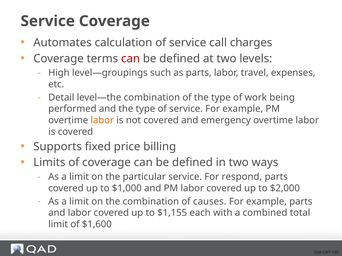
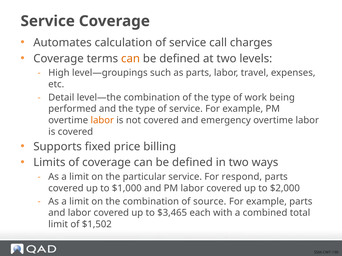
can colour: red -> orange (130, 59)
causes: causes -> source (210, 202)
$1,155: $1,155 -> $3,465 (172, 213)
$1,600: $1,600 -> $1,502 (97, 225)
